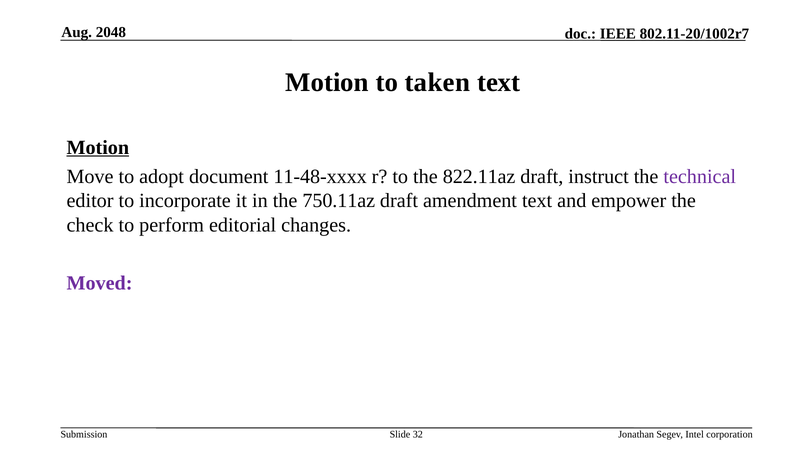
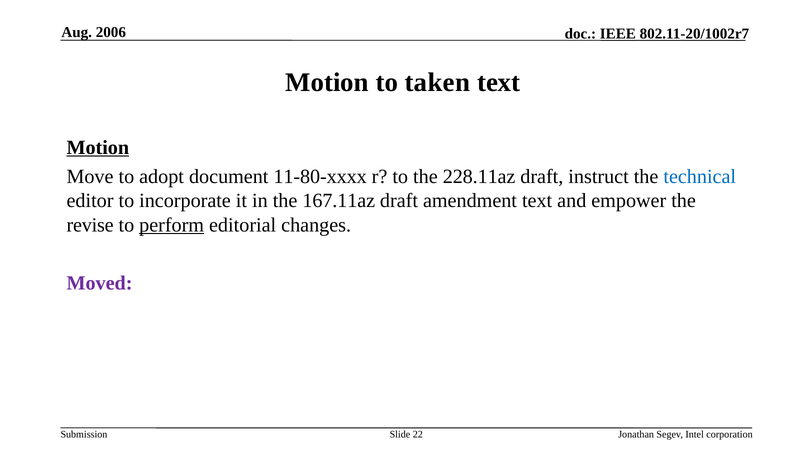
2048: 2048 -> 2006 (111, 32)
11-48-xxxx: 11-48-xxxx -> 11-80-xxxx (320, 177)
822.11az: 822.11az -> 228.11az (479, 177)
technical colour: purple -> blue (700, 177)
750.11az: 750.11az -> 167.11az (339, 201)
check: check -> revise (90, 225)
perform underline: none -> present (172, 225)
32: 32 -> 22 (418, 435)
